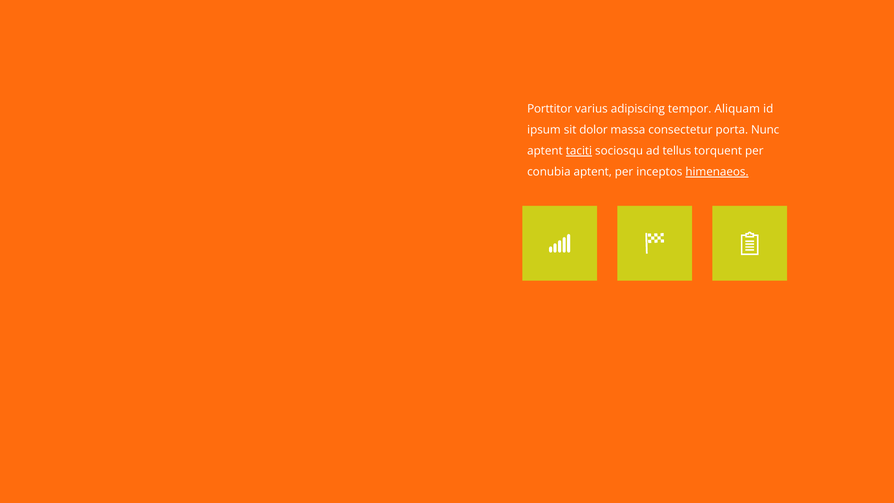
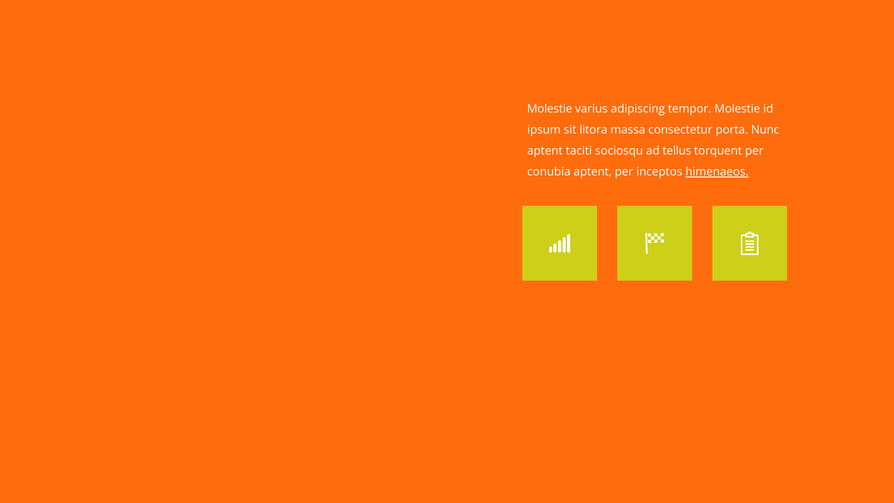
Porttitor: Porttitor -> Molestie (550, 109)
tempor Aliquam: Aliquam -> Molestie (737, 109)
dolor: dolor -> litora (593, 130)
taciti underline: present -> none (579, 151)
